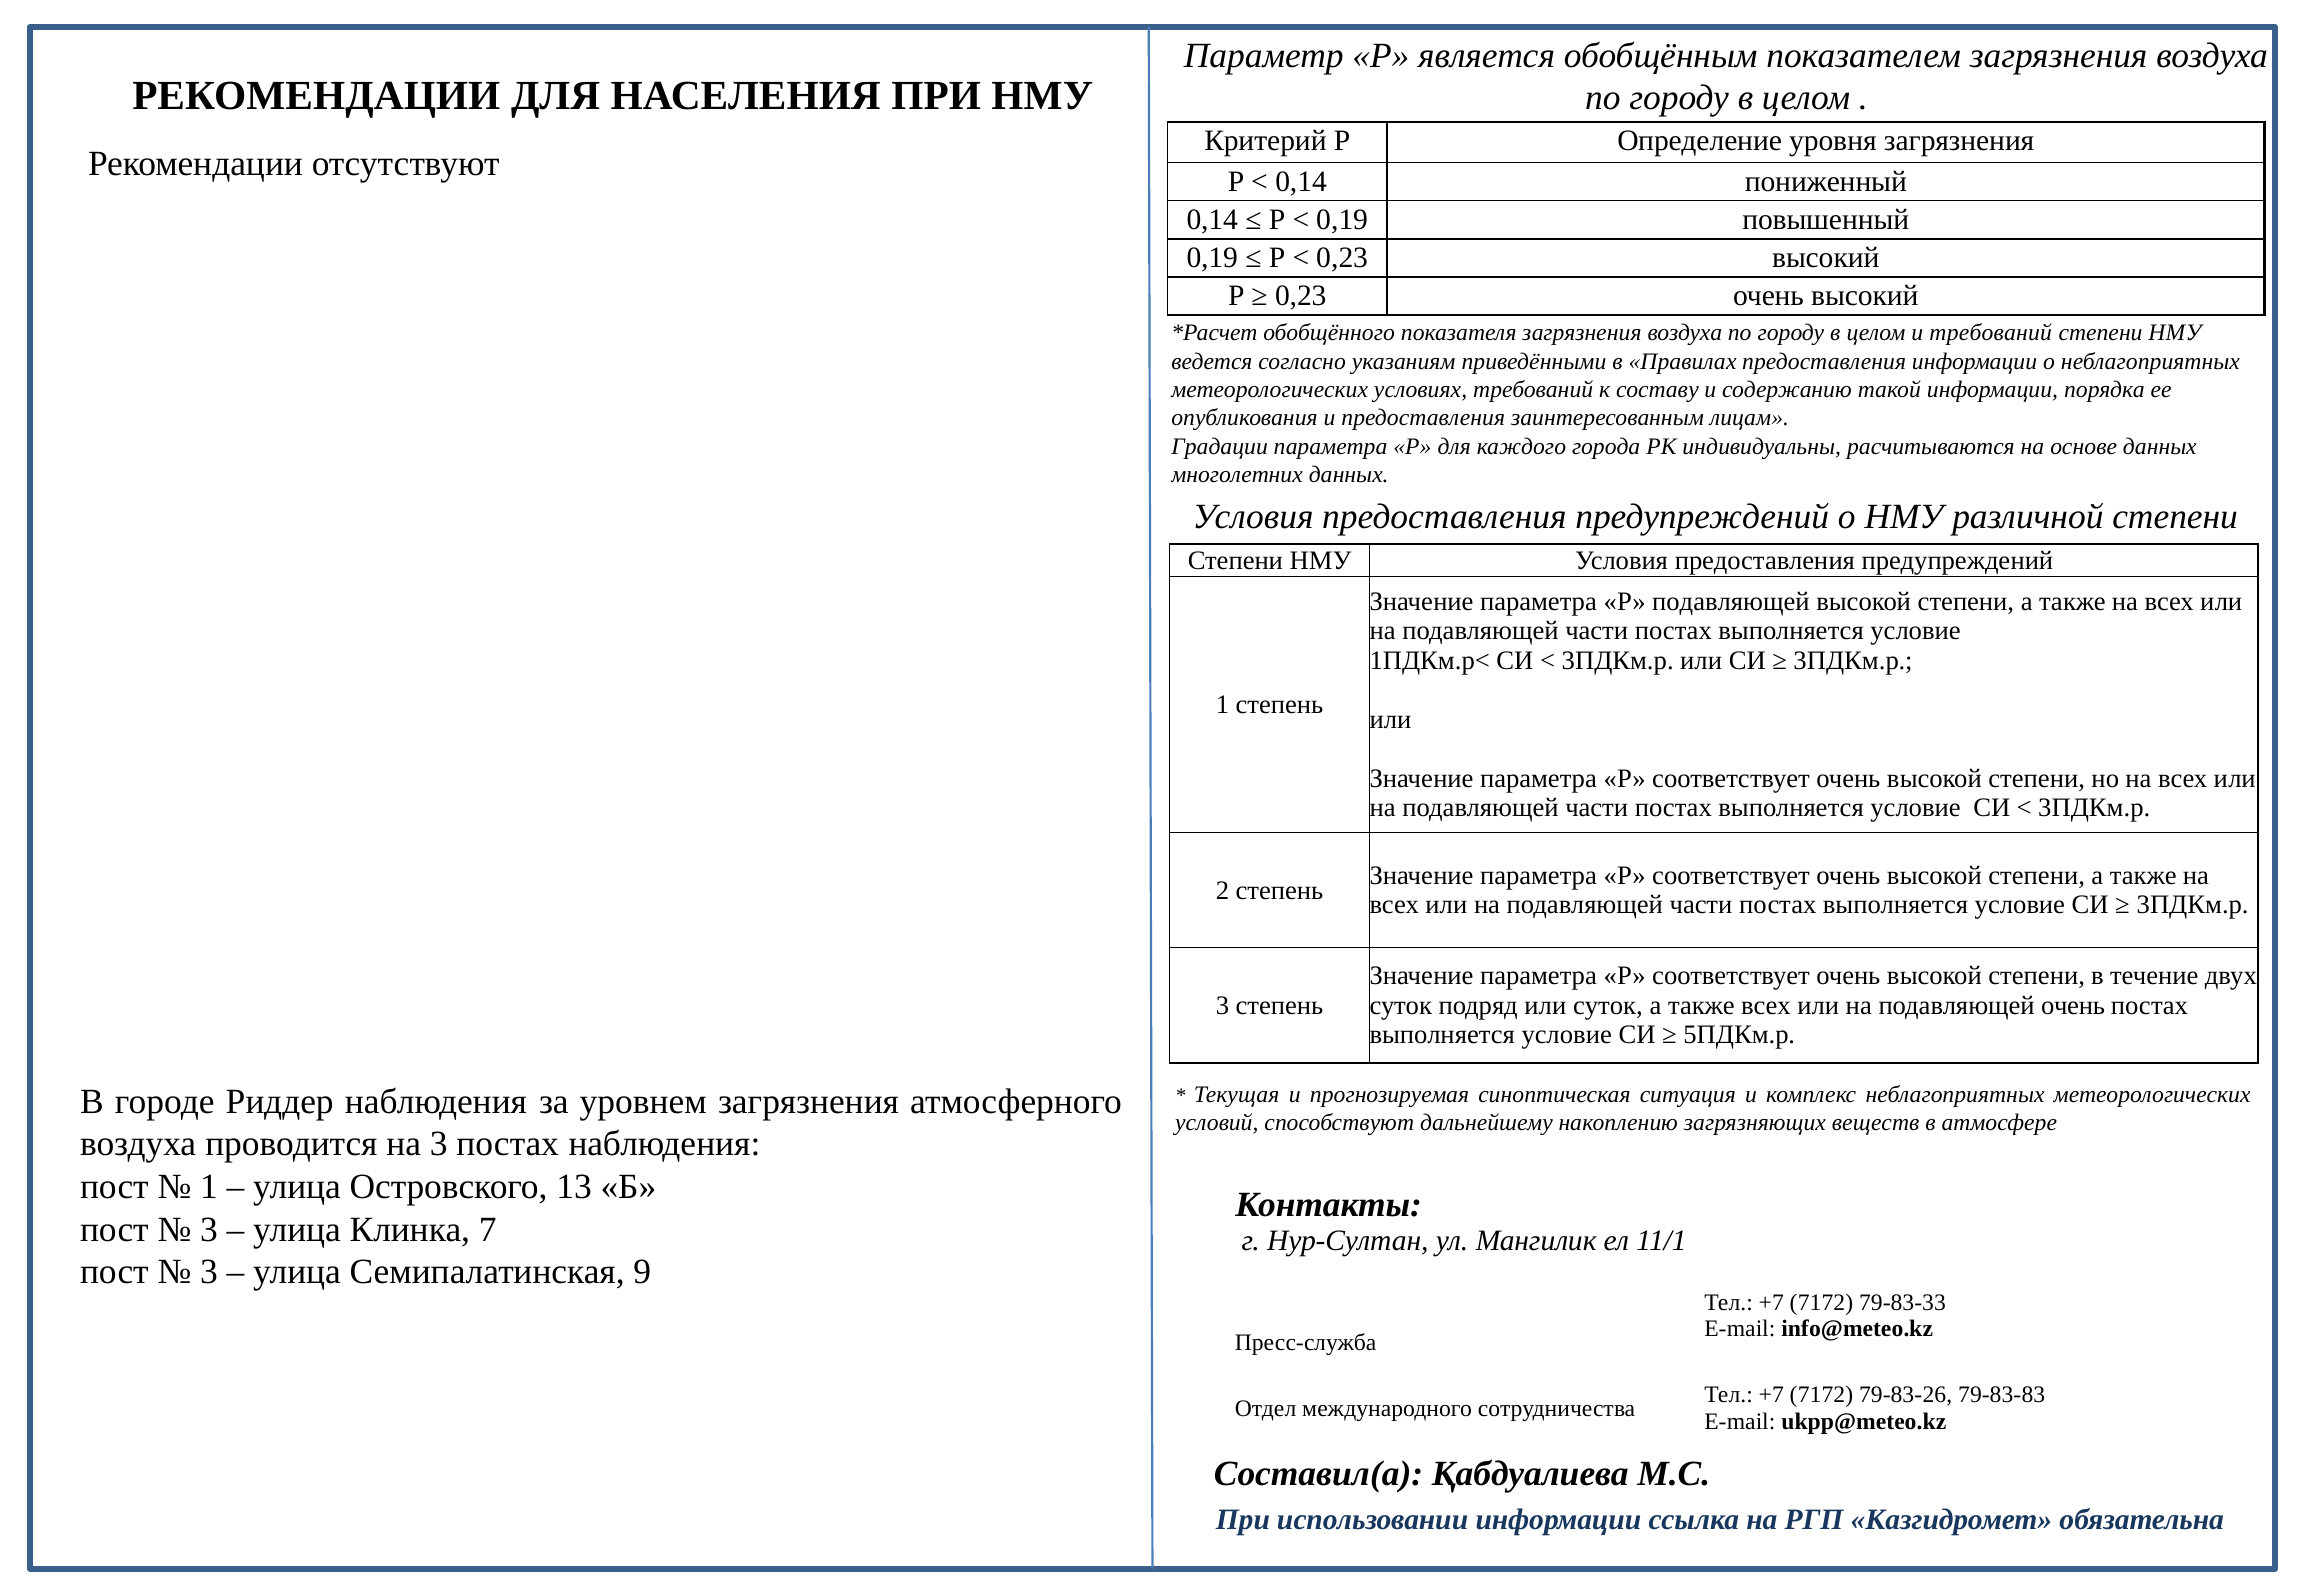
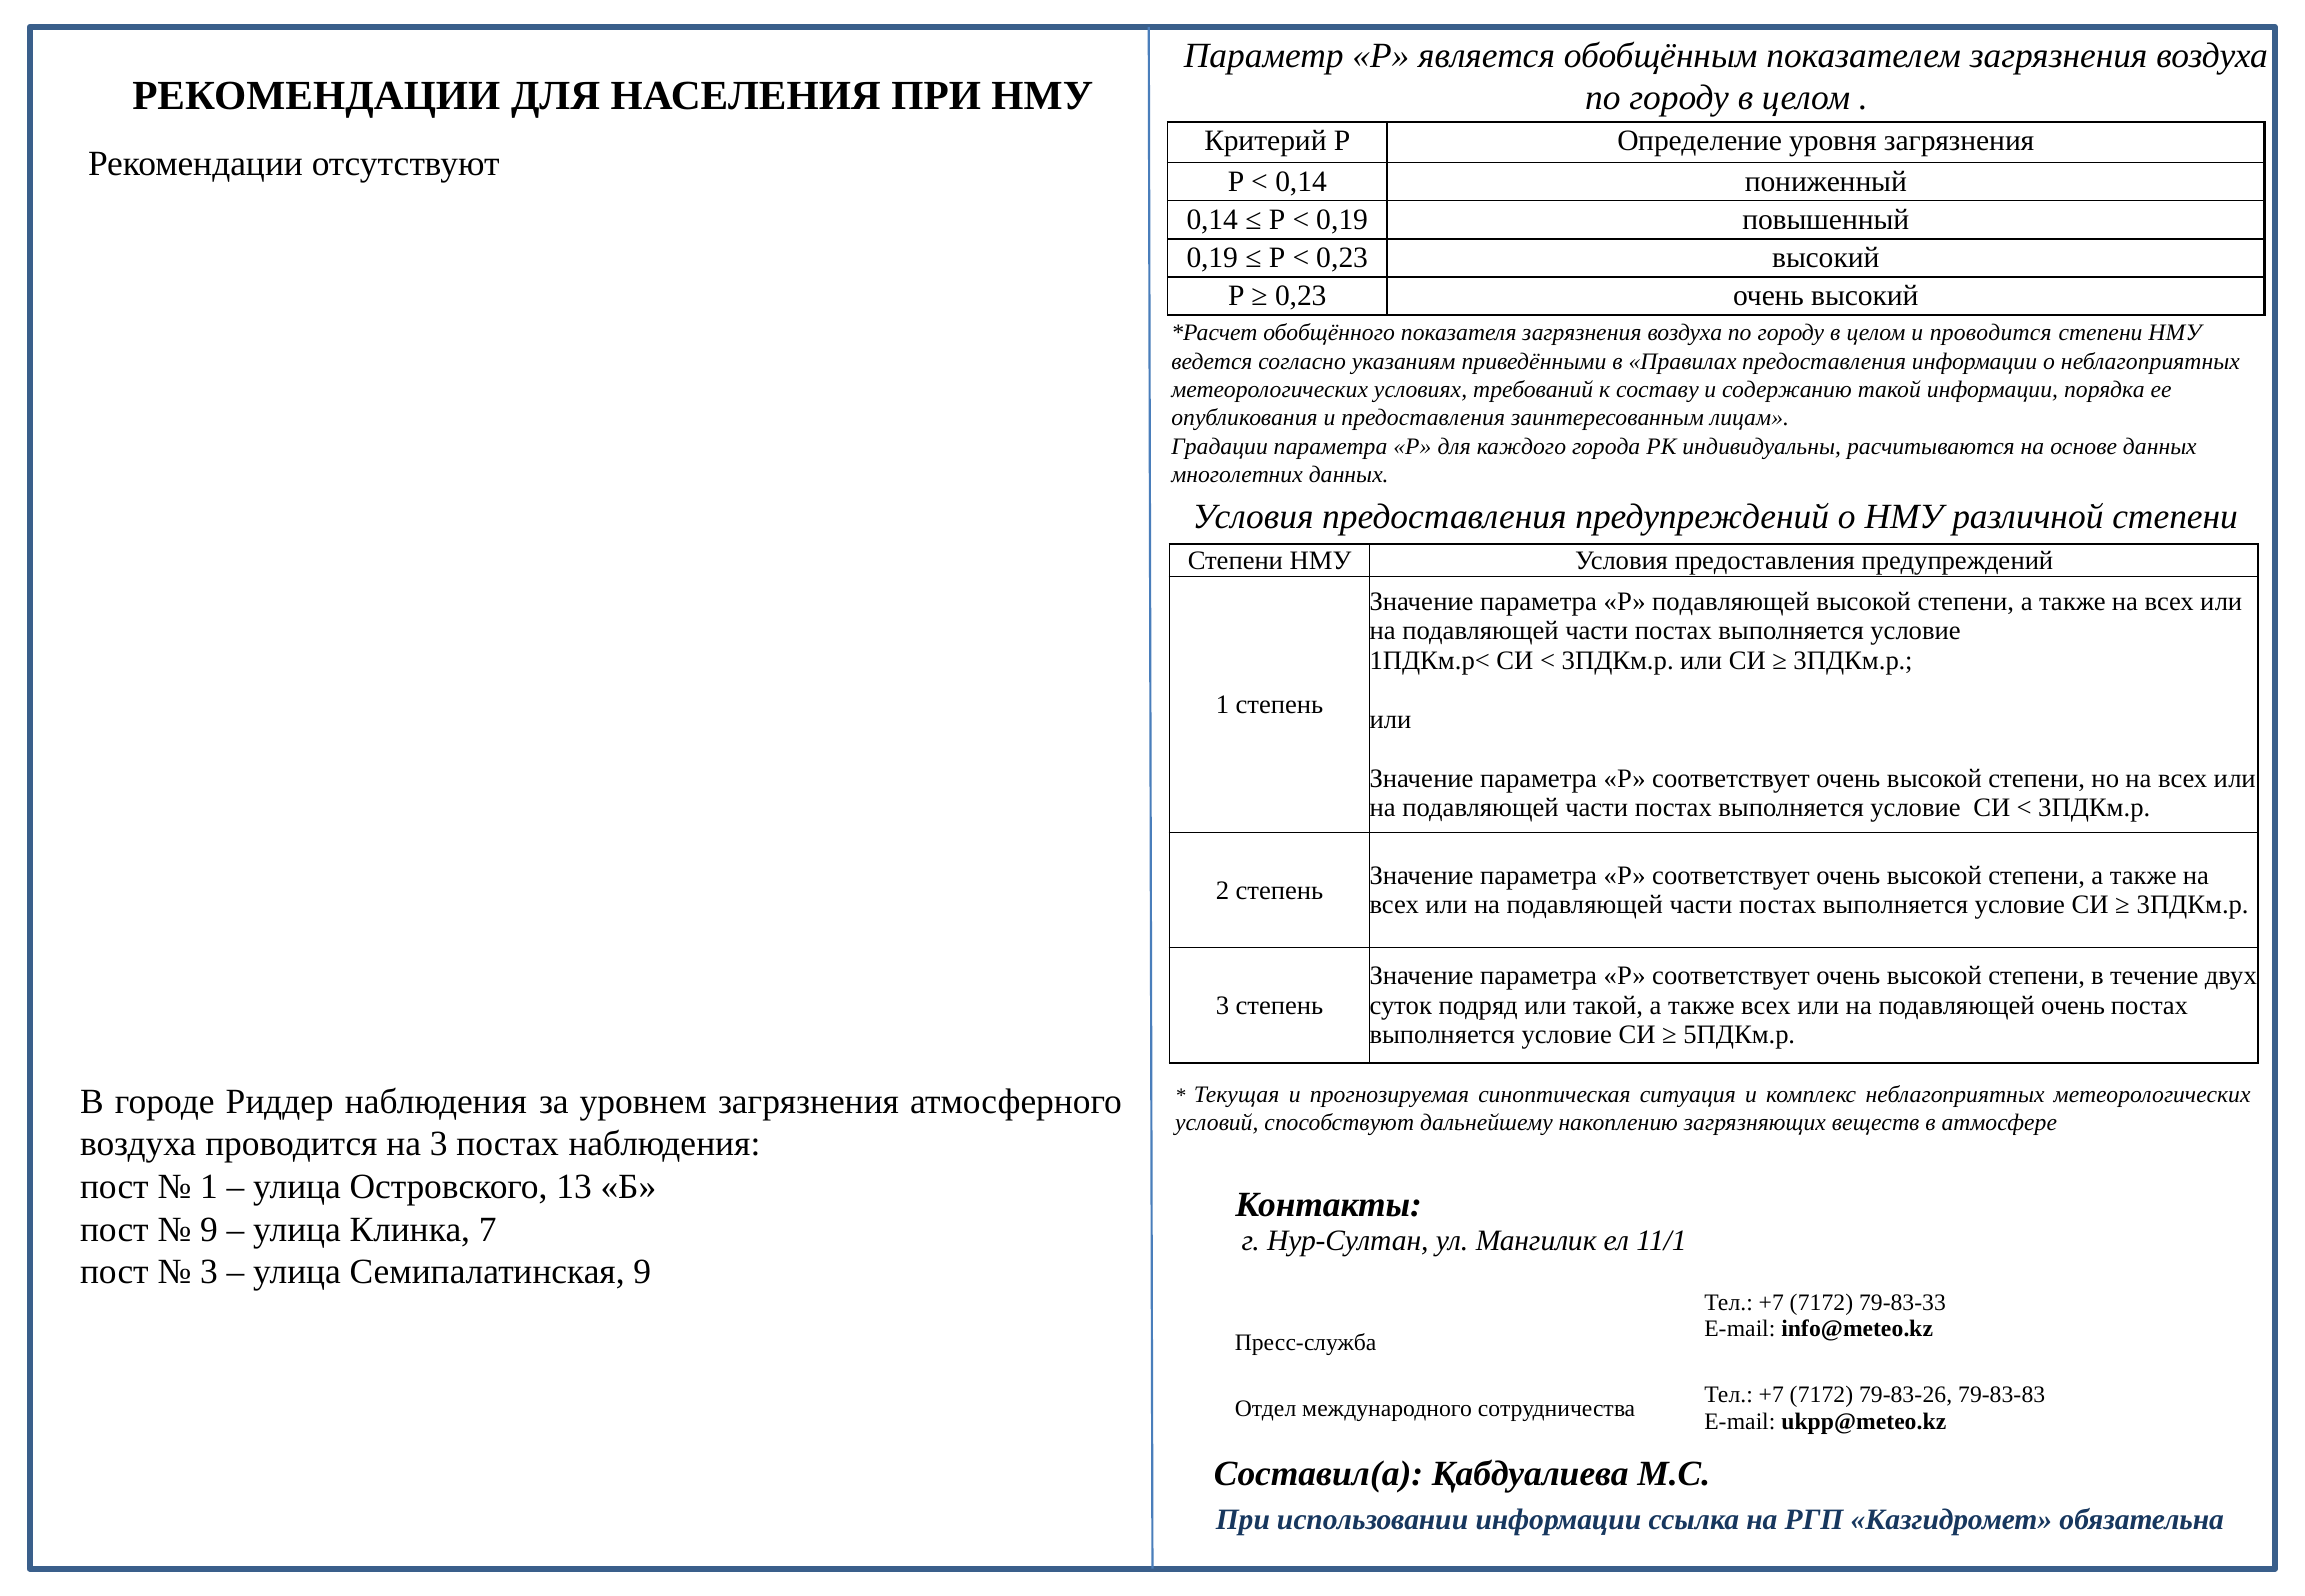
и требований: требований -> проводится (1991, 333)
или суток: суток -> такой (1608, 1005)
3: 3 -> 9 (209, 1229)
